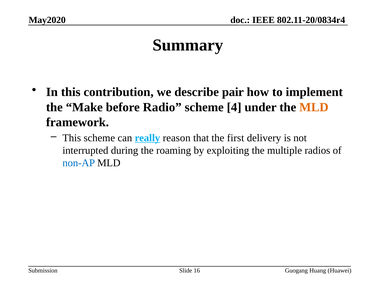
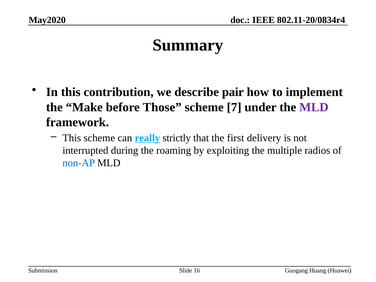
Radio: Radio -> Those (162, 107)
4: 4 -> 7 (234, 107)
MLD colour: orange -> purple (314, 107)
reason: reason -> strictly (177, 138)
